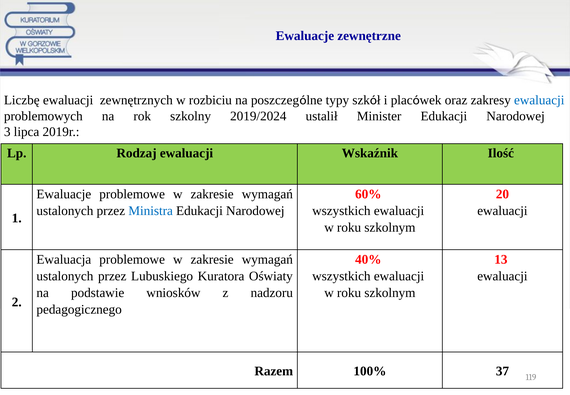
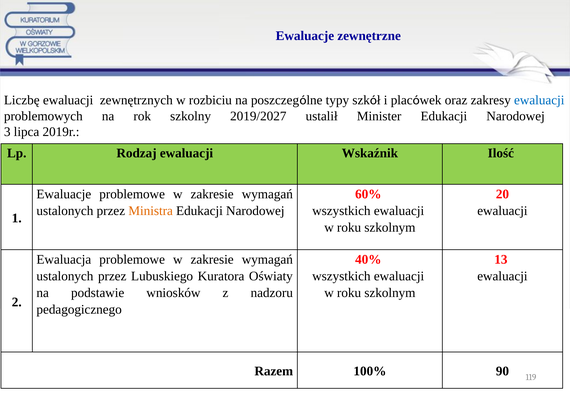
2019/2024: 2019/2024 -> 2019/2027 (258, 116)
Ministra colour: blue -> orange (151, 211)
37: 37 -> 90 (502, 371)
